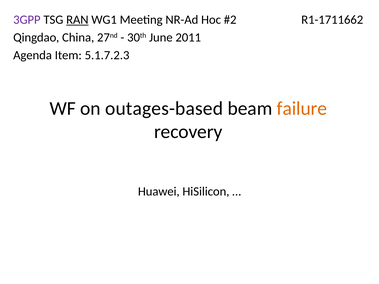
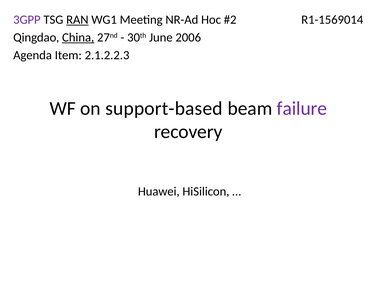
R1-1711662: R1-1711662 -> R1-1569014 (332, 20)
China underline: none -> present (78, 37)
2011: 2011 -> 2006 (188, 37)
5.1.7.2.3: 5.1.7.2.3 -> 2.1.2.2.3 (107, 55)
outages-based: outages-based -> support-based (164, 108)
failure colour: orange -> purple (302, 108)
